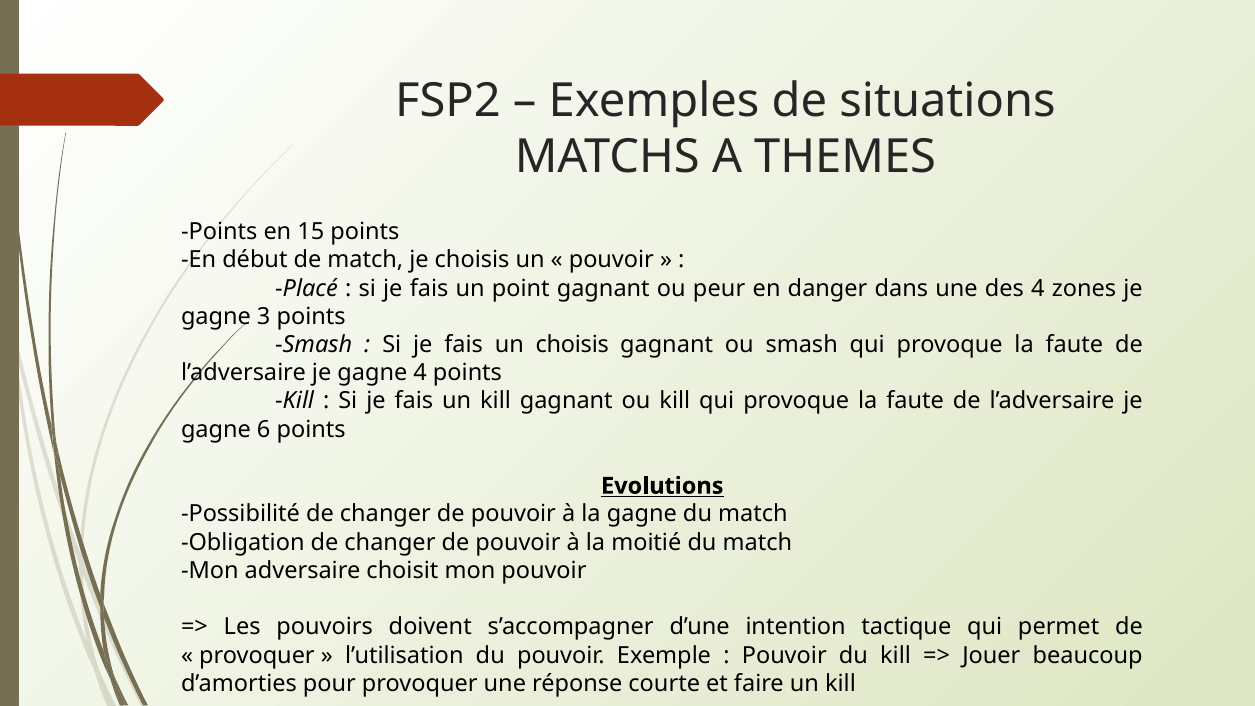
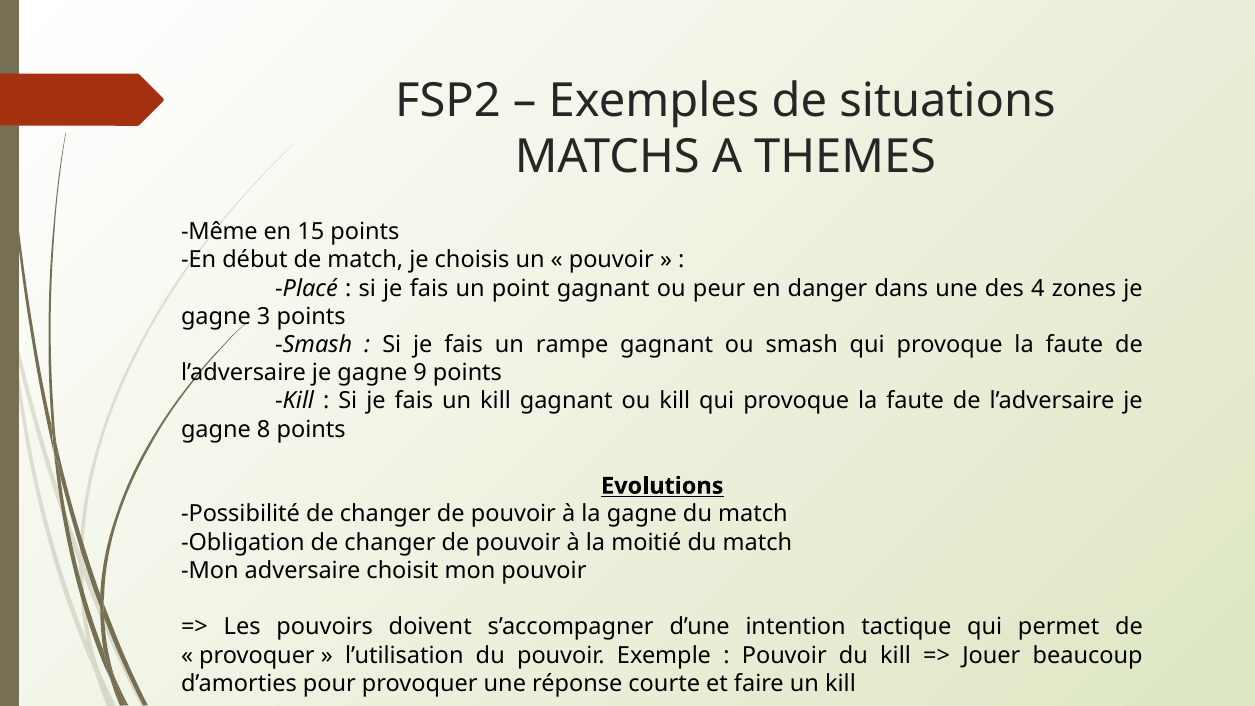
Points: Points -> Même (219, 232)
un choisis: choisis -> rampe (572, 345)
gagne 4: 4 -> 9 (420, 373)
6: 6 -> 8 (264, 429)
